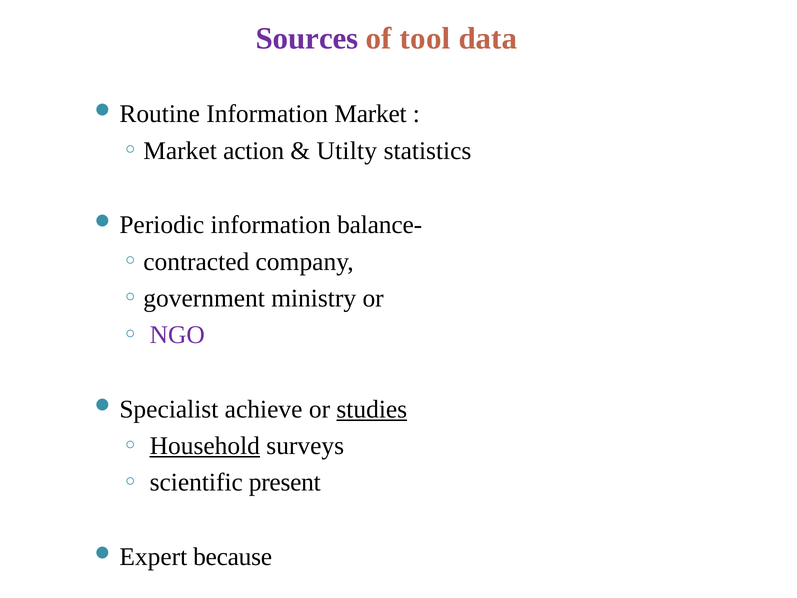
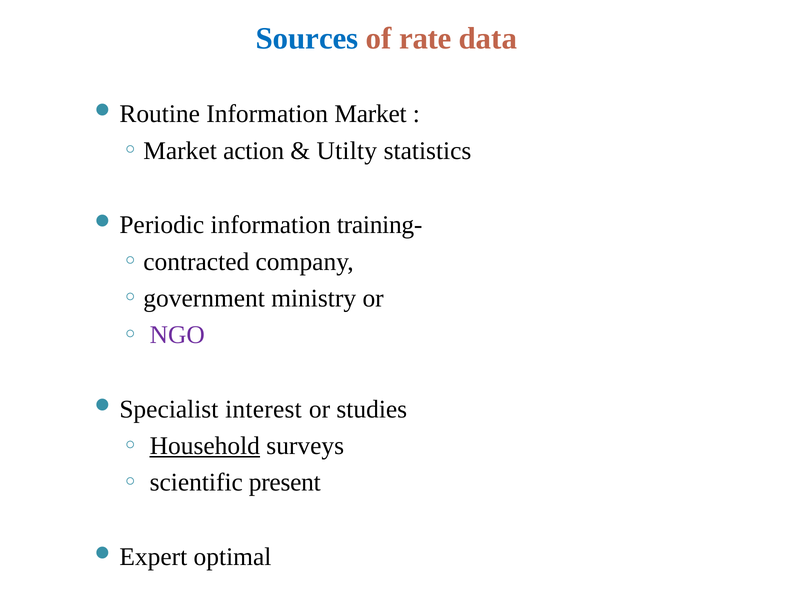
Sources colour: purple -> blue (307, 39)
tool: tool -> rate (425, 39)
balance-: balance- -> training- (380, 225)
achieve: achieve -> interest (263, 409)
studies underline: present -> none (372, 409)
because: because -> optimal (232, 557)
